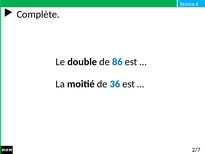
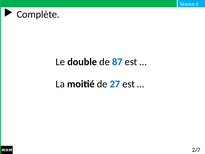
86: 86 -> 87 (117, 62)
36: 36 -> 27 (115, 84)
